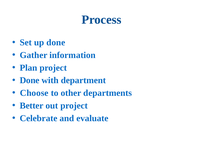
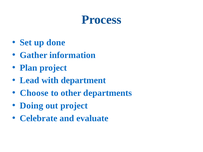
Done: Done -> Lead (30, 80)
Better: Better -> Doing (32, 106)
